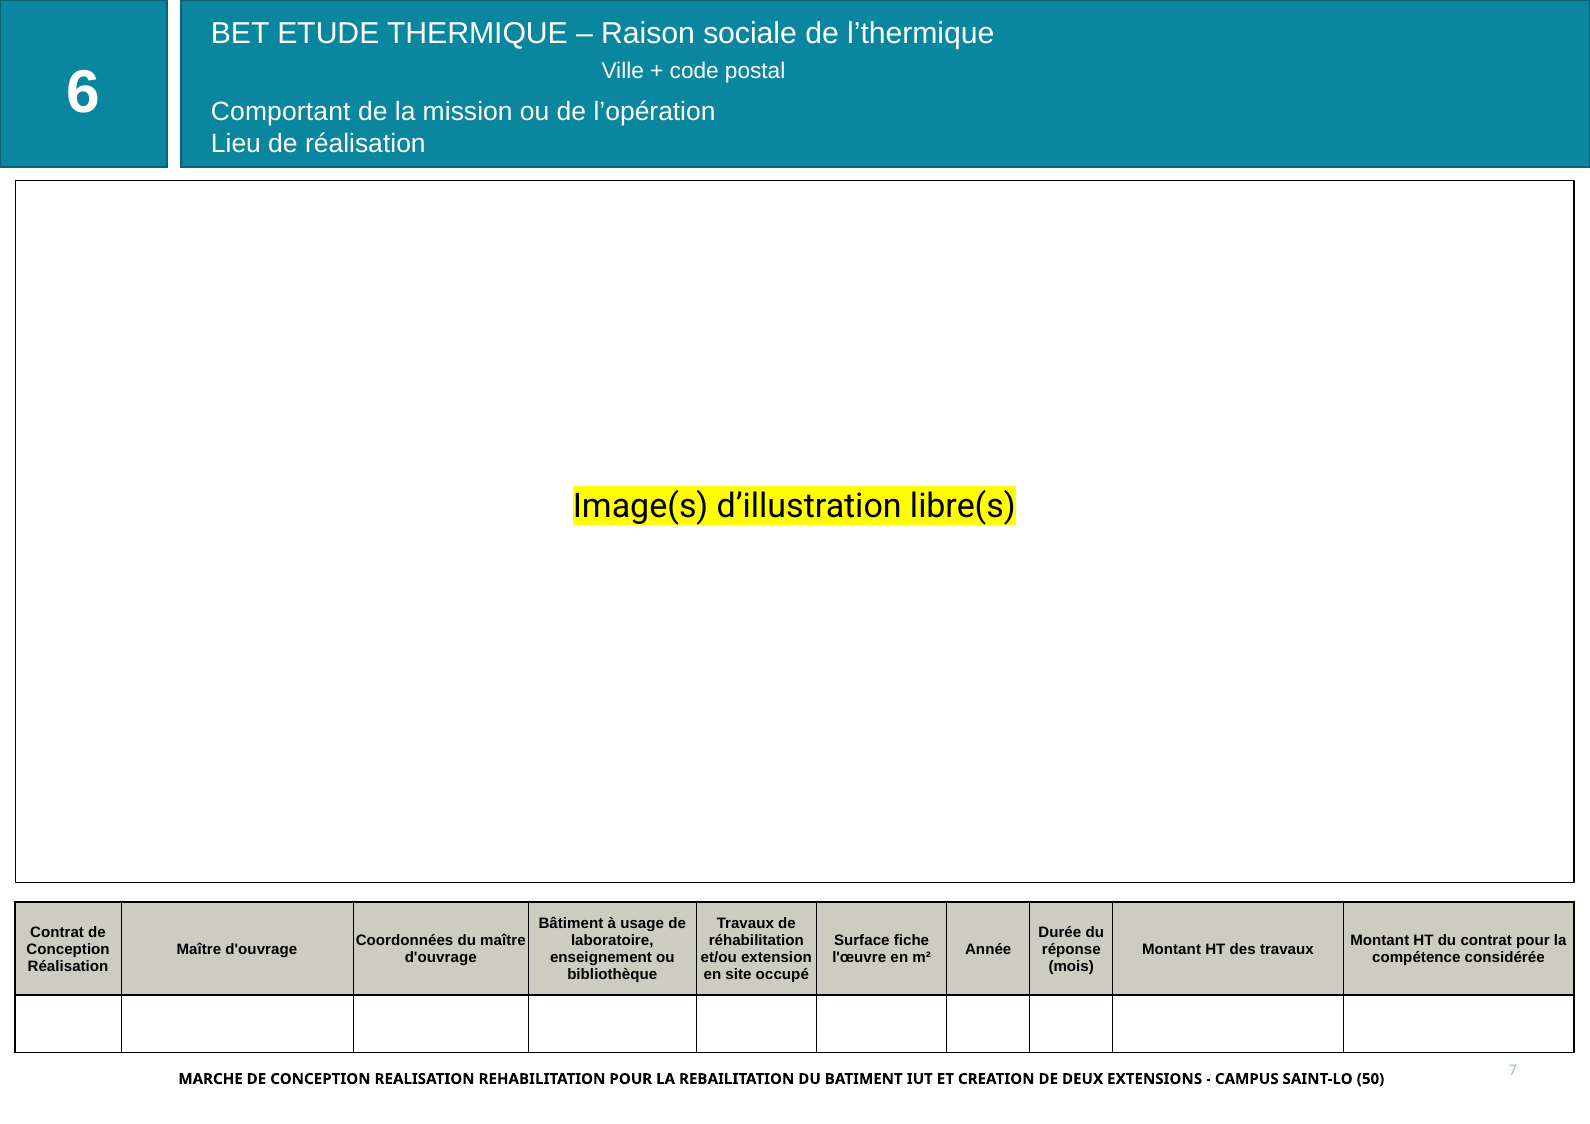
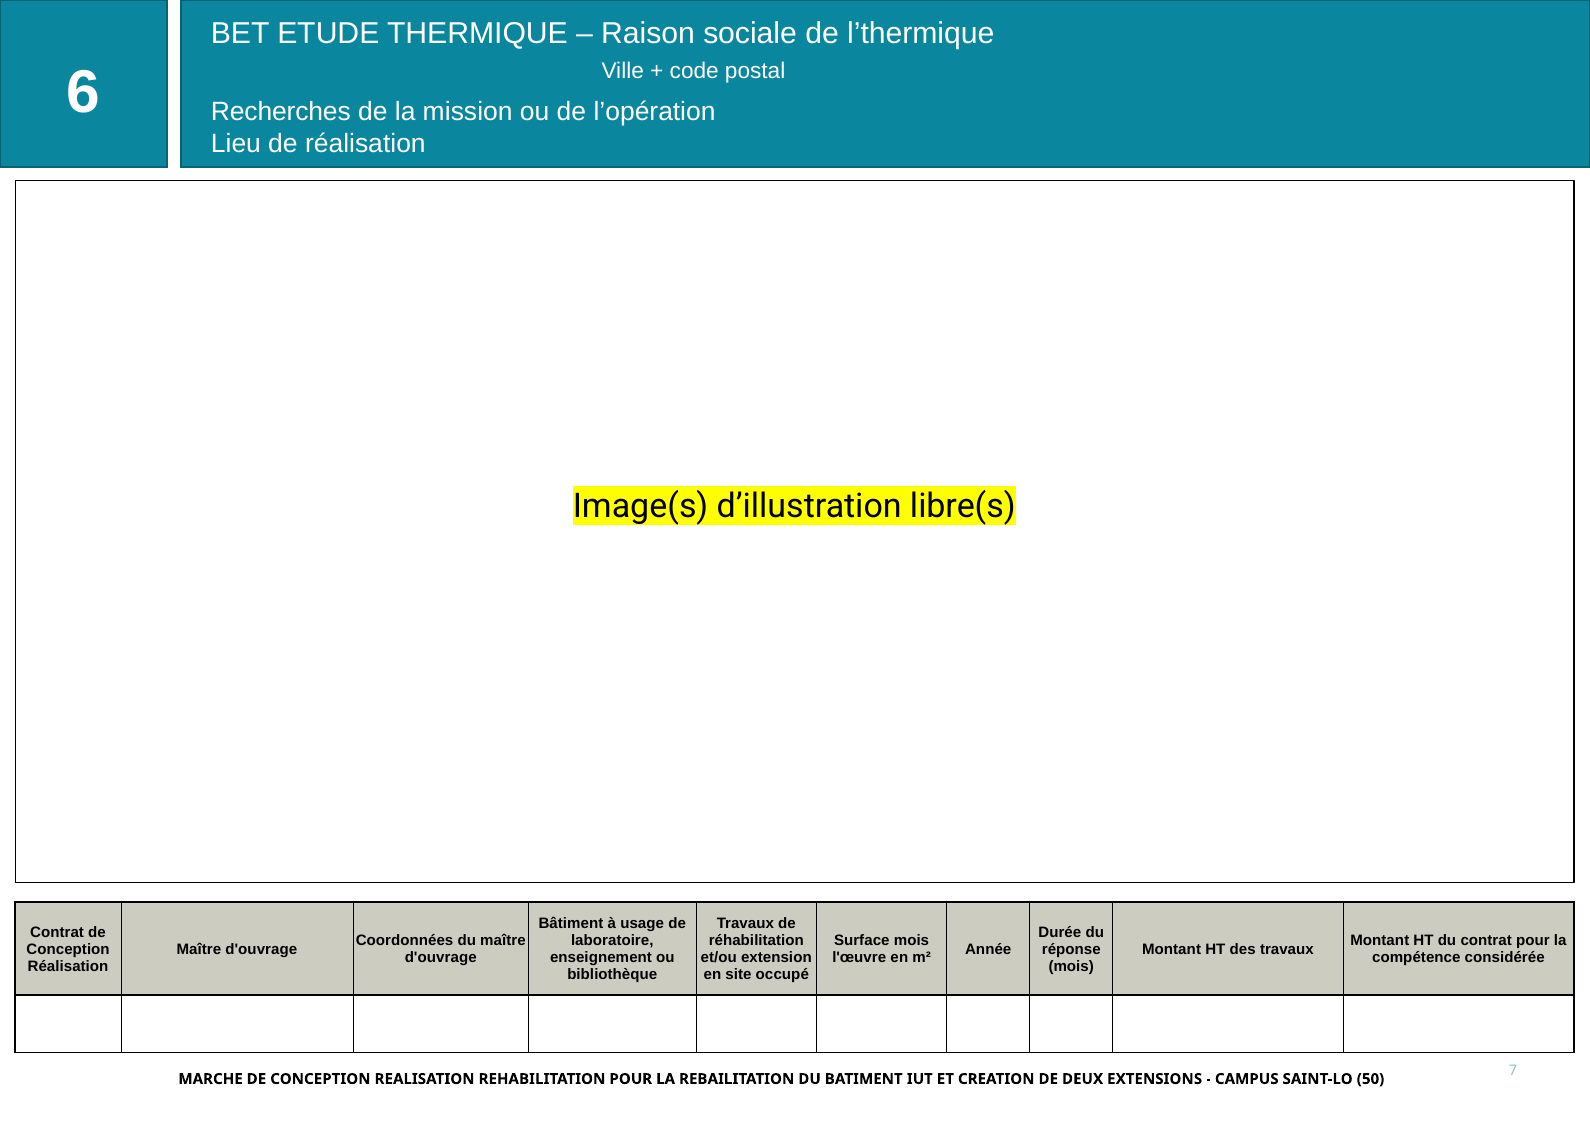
Comportant: Comportant -> Recherches (281, 112)
Surface fiche: fiche -> mois (911, 941)
